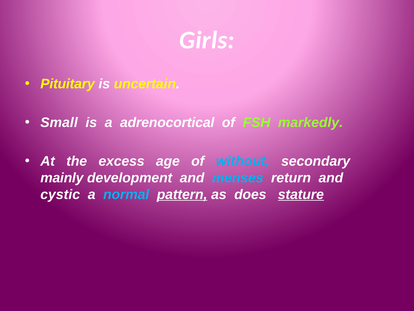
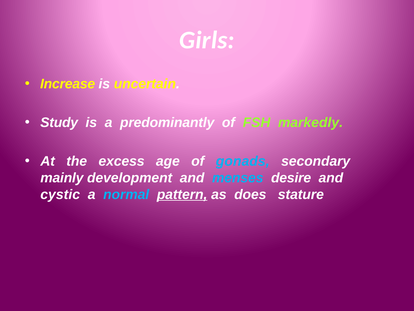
Pituitary: Pituitary -> Increase (68, 84)
Small: Small -> Study (59, 122)
adrenocortical: adrenocortical -> predominantly (167, 122)
without: without -> gonads (243, 161)
return: return -> desire (291, 178)
stature underline: present -> none (301, 194)
